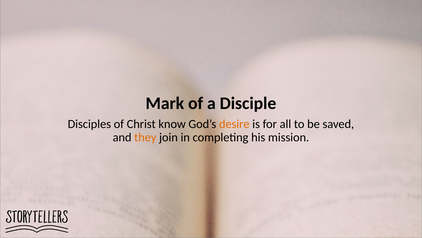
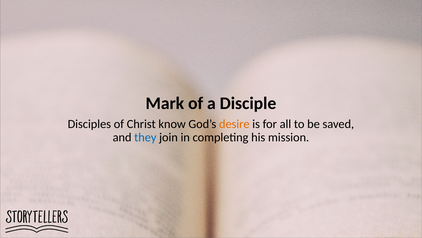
they colour: orange -> blue (145, 137)
